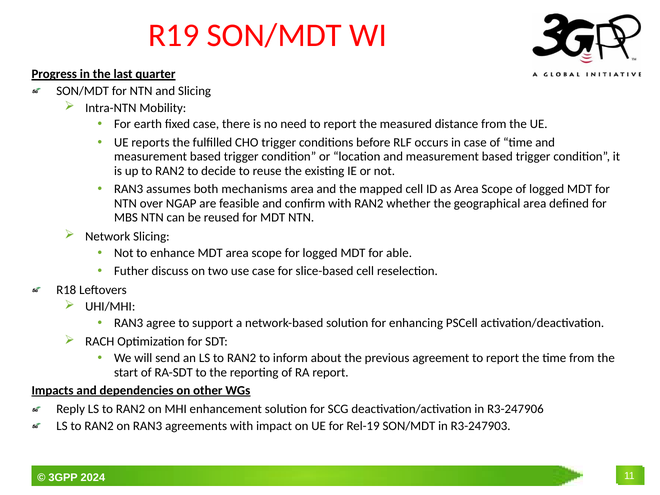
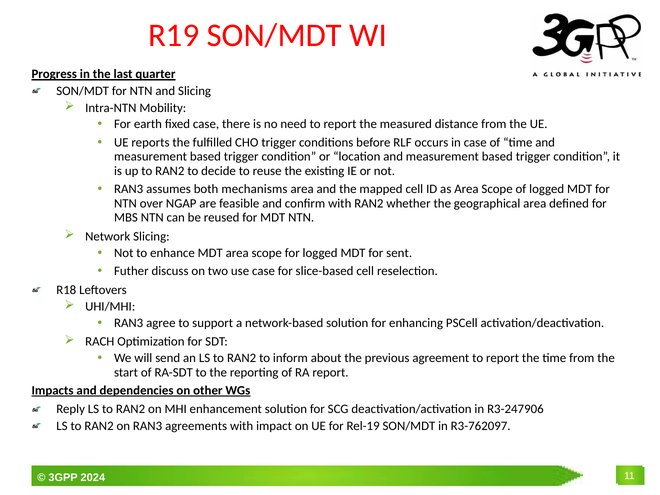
able: able -> sent (399, 253)
R3-247903: R3-247903 -> R3-762097 (481, 426)
